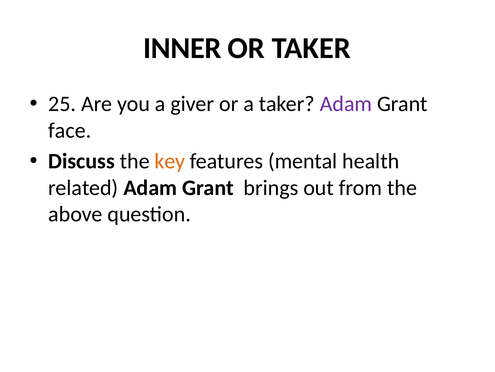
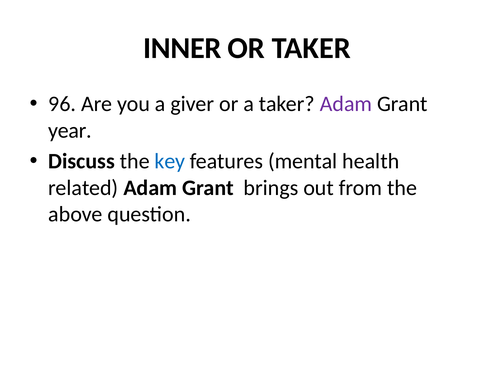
25: 25 -> 96 (62, 104)
face: face -> year (70, 130)
key colour: orange -> blue (170, 161)
